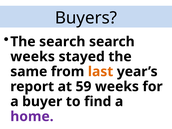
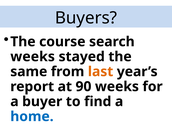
The search: search -> course (62, 42)
59: 59 -> 90 (83, 87)
home colour: purple -> blue (32, 117)
